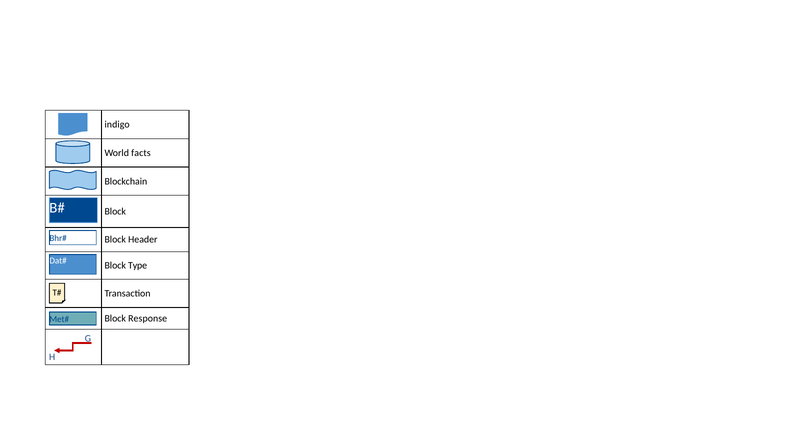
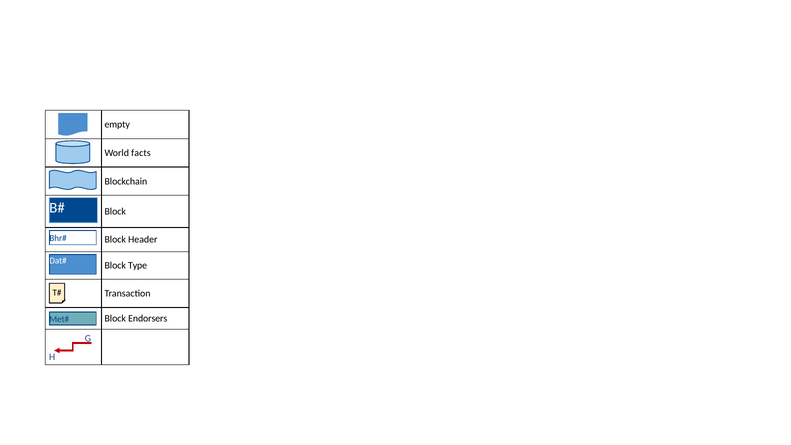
indigo: indigo -> empty (117, 125)
Response: Response -> Endorsers (148, 318)
